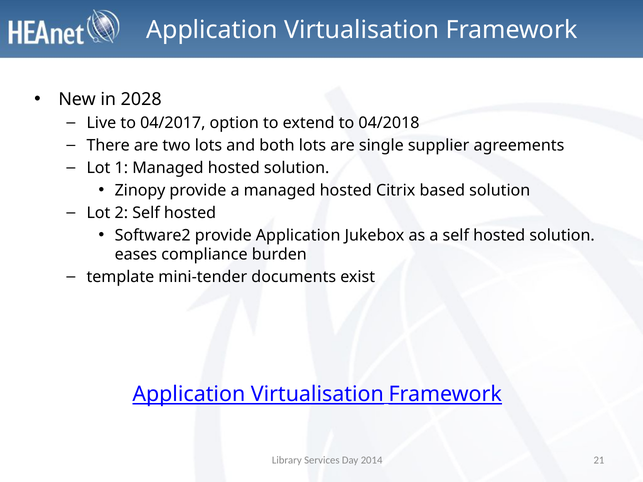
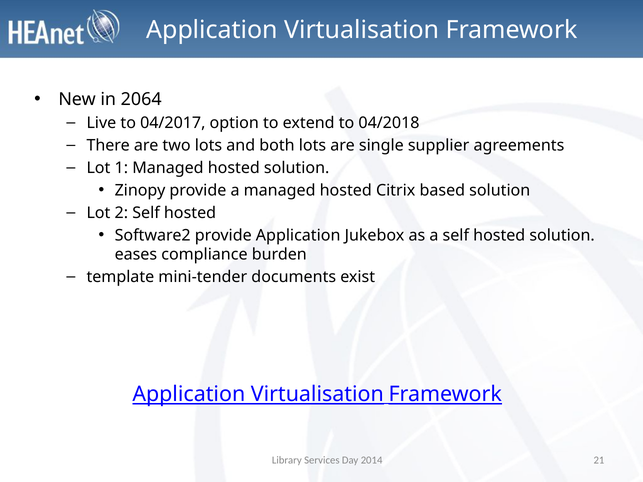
2028: 2028 -> 2064 (141, 99)
